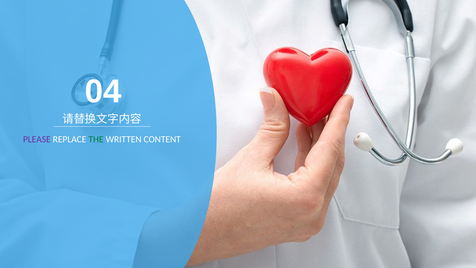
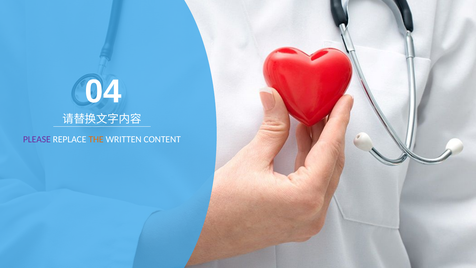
THE colour: green -> orange (96, 139)
